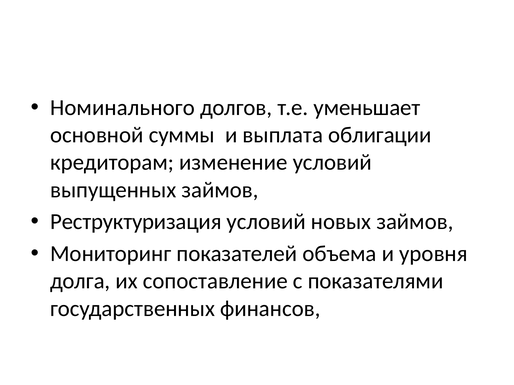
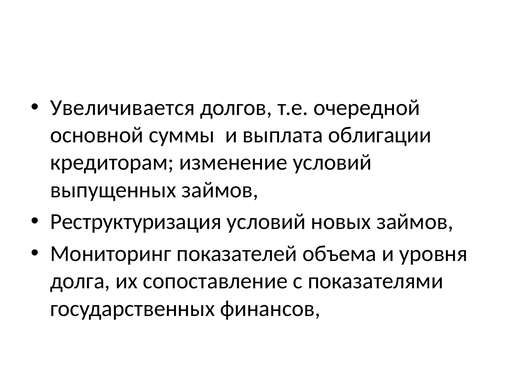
Номинального: Номинального -> Увеличивается (123, 108)
уменьшает: уменьшает -> очередной (367, 108)
